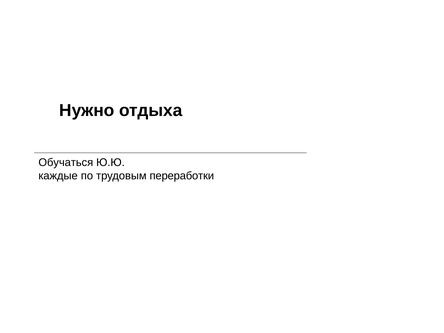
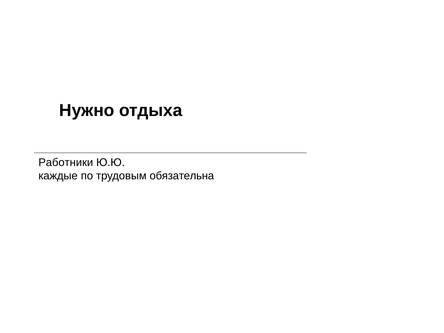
Обучаться: Обучаться -> Работники (66, 163)
переработки: переработки -> обязательна (182, 176)
